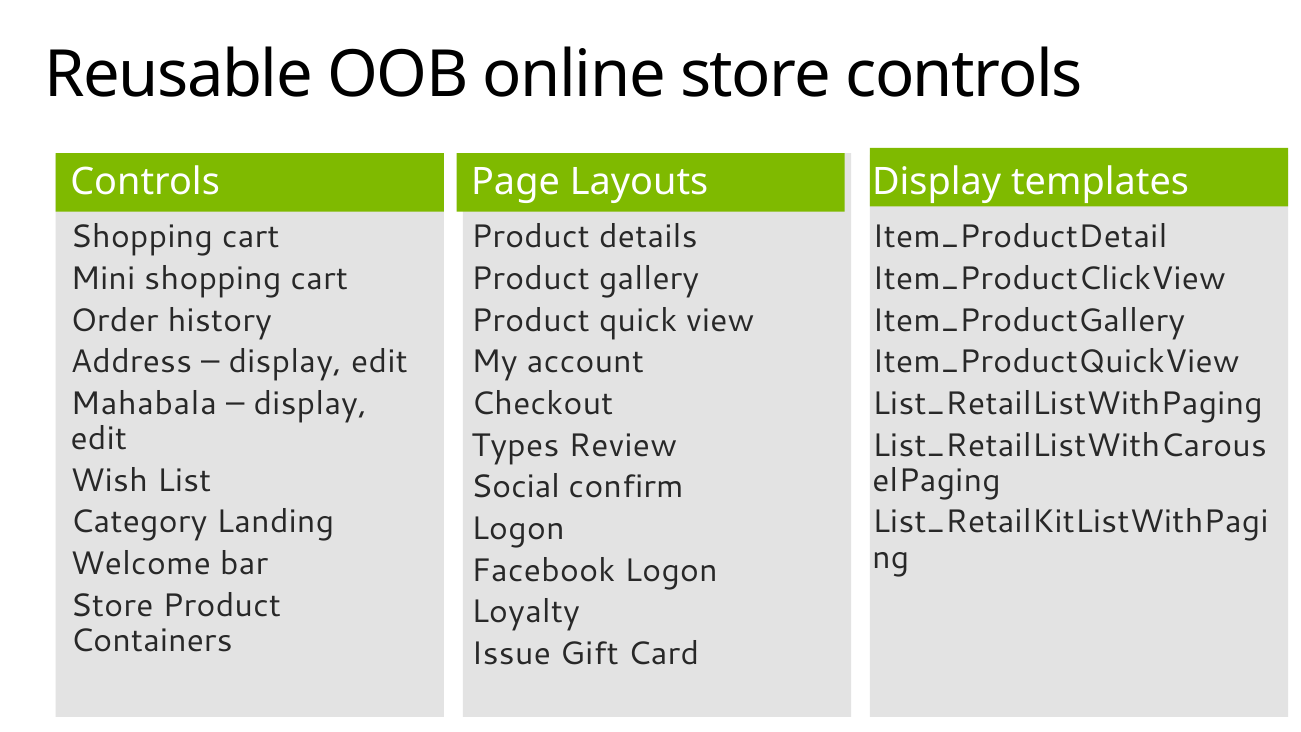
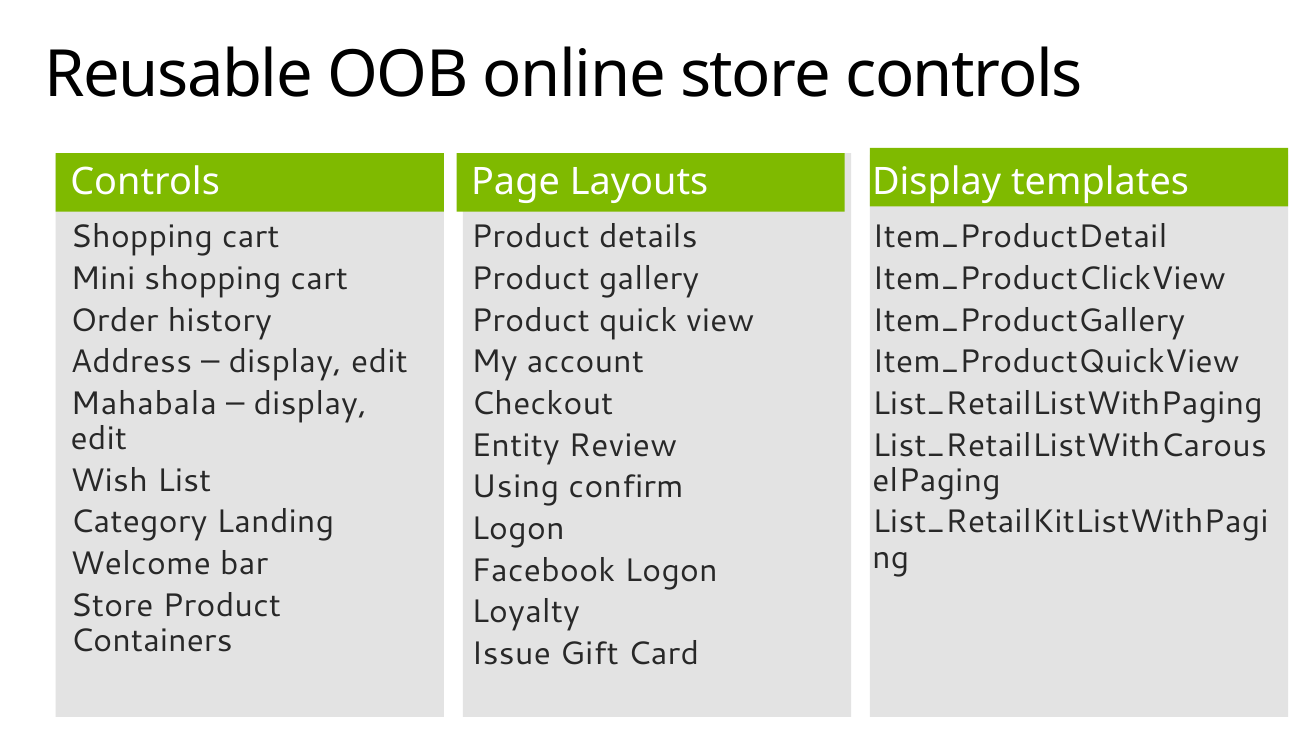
Types: Types -> Entity (515, 445)
Social: Social -> Using (515, 487)
